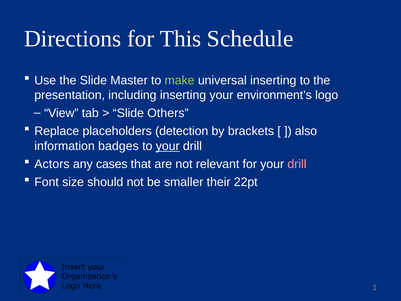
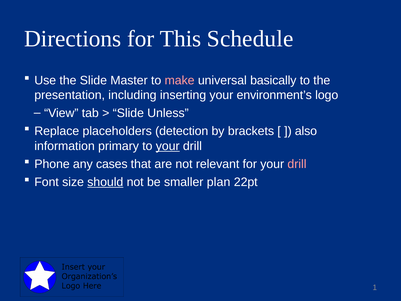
make colour: light green -> pink (180, 80)
universal inserting: inserting -> basically (273, 80)
Others: Others -> Unless (168, 113)
badges: badges -> primary (119, 146)
Actors: Actors -> Phone (52, 164)
should underline: none -> present (105, 182)
their: their -> plan (219, 182)
